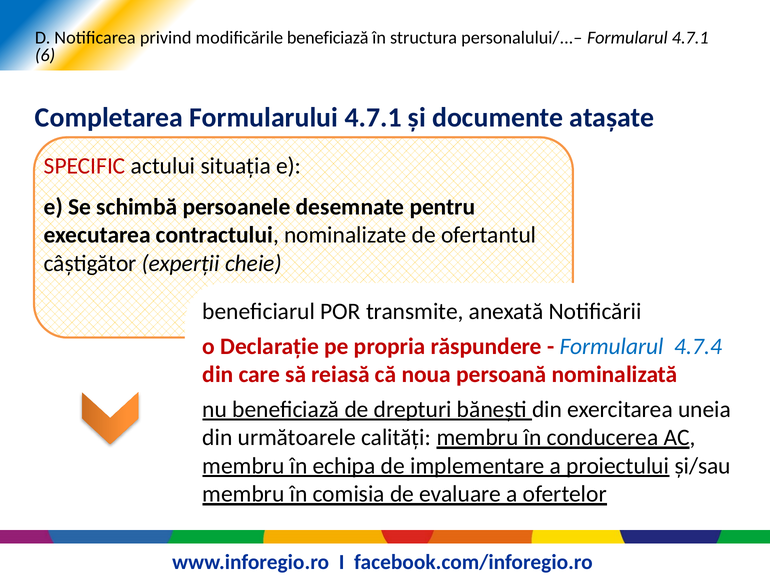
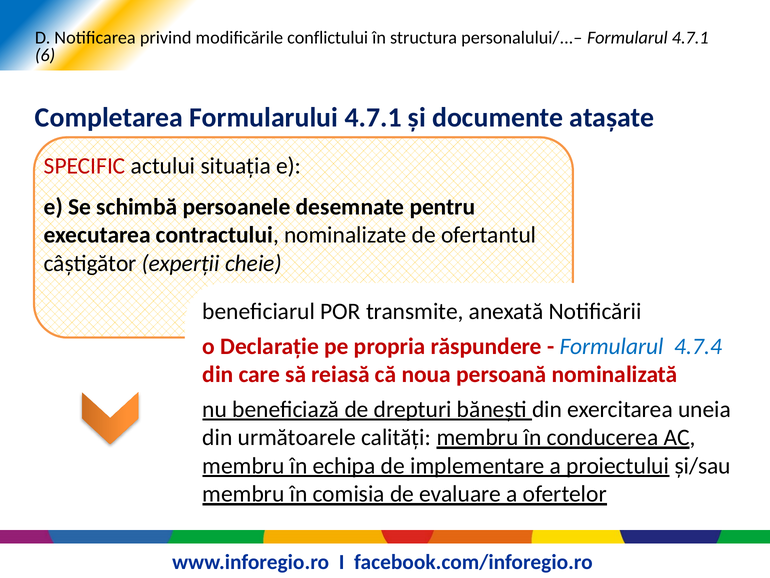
modificările beneficiază: beneficiază -> conflictului (328, 38)
